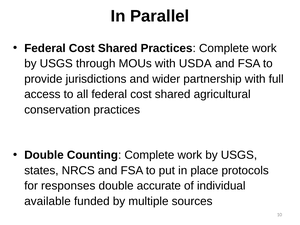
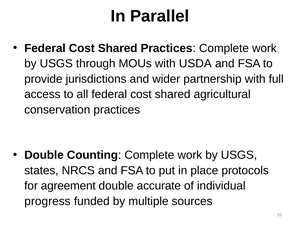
responses: responses -> agreement (68, 186)
available: available -> progress (47, 201)
